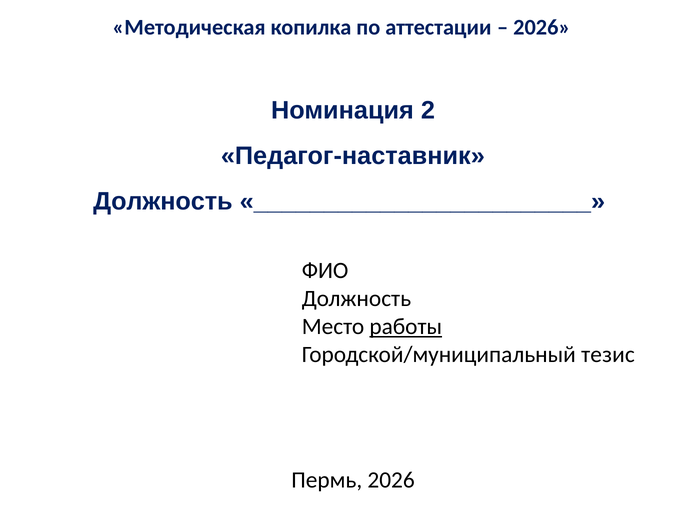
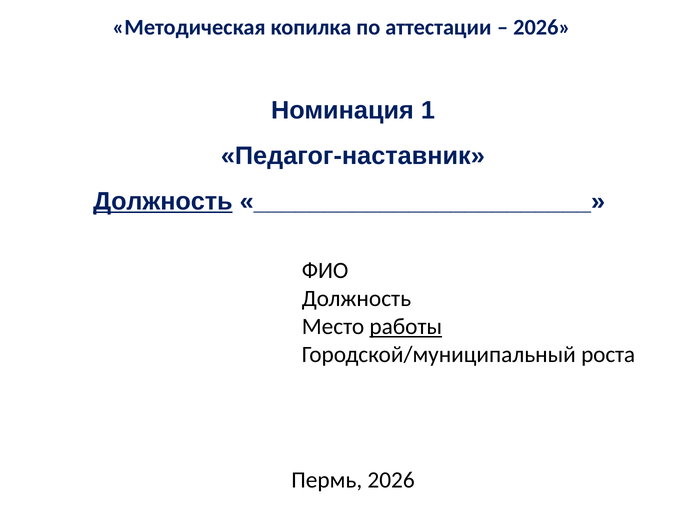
2: 2 -> 1 (428, 111)
Должность underline: none -> present (163, 202)
тезис: тезис -> роста (608, 355)
